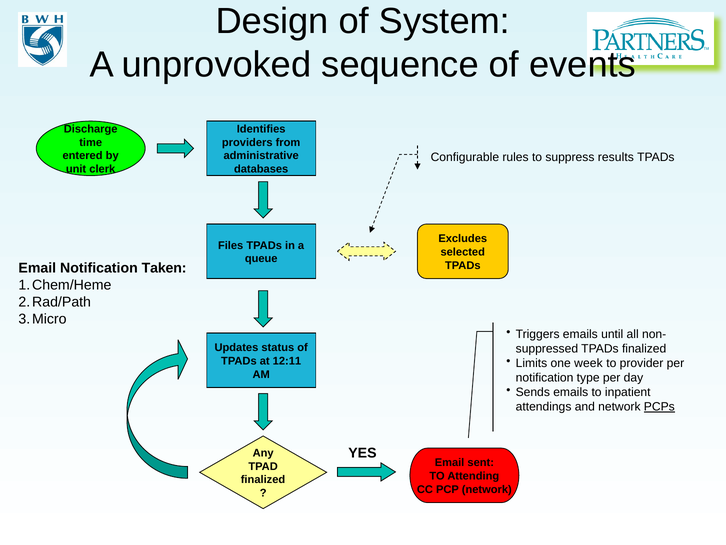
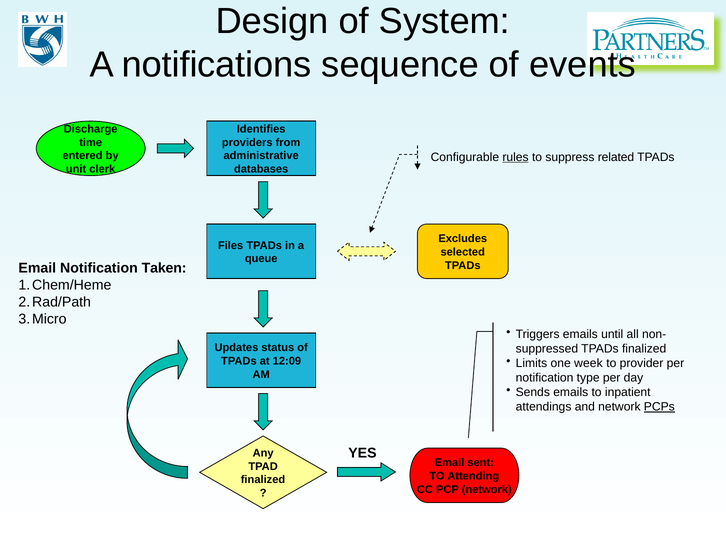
unprovoked: unprovoked -> notifications (217, 65)
rules underline: none -> present (516, 157)
results: results -> related (616, 157)
12:11: 12:11 -> 12:09 (287, 361)
